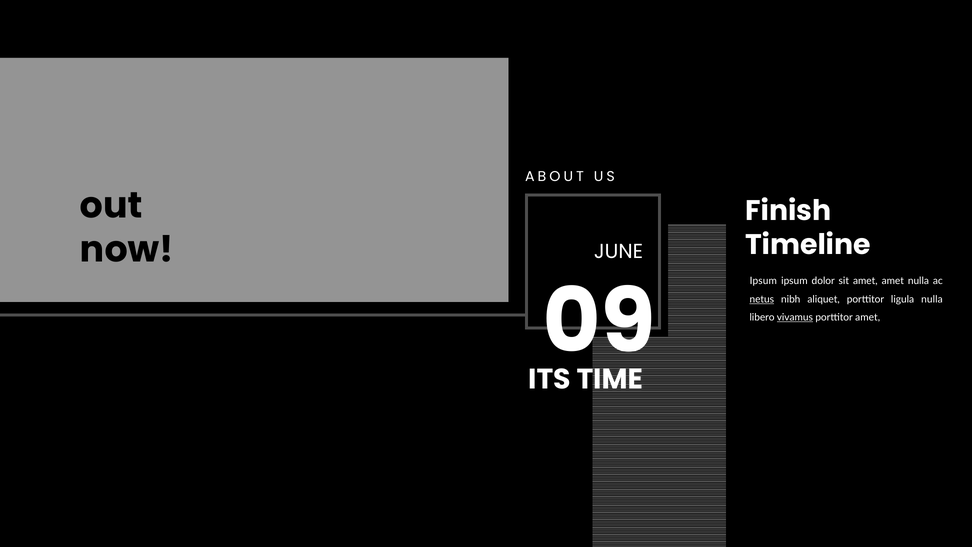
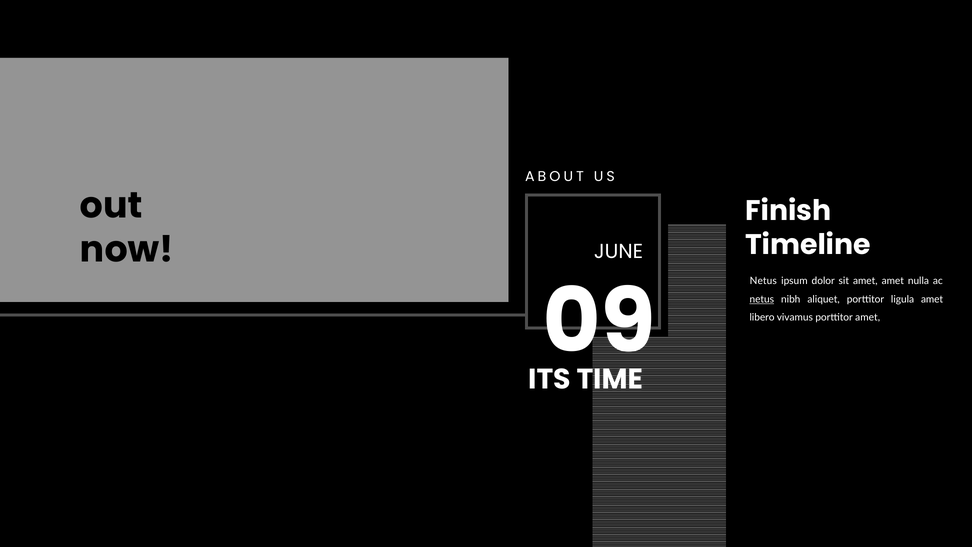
Ipsum: Ipsum -> Netus (763, 281)
ligula nulla: nulla -> amet (932, 299)
vivamus underline: present -> none (795, 317)
